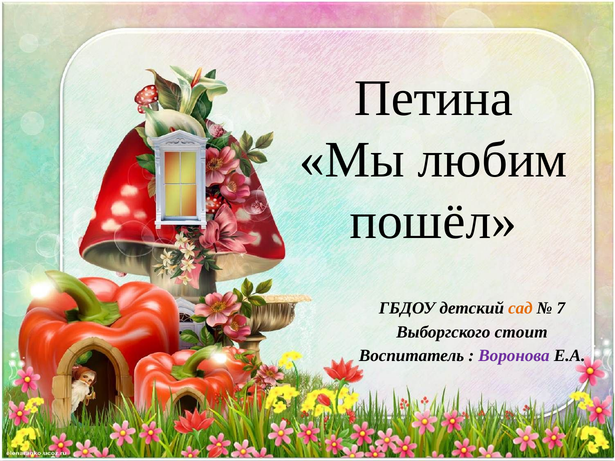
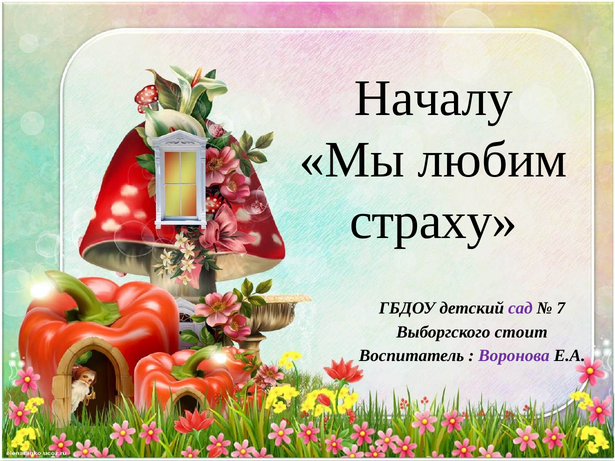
Петина: Петина -> Началу (433, 99)
пошёл: пошёл -> страху (434, 222)
сад colour: orange -> purple (520, 308)
